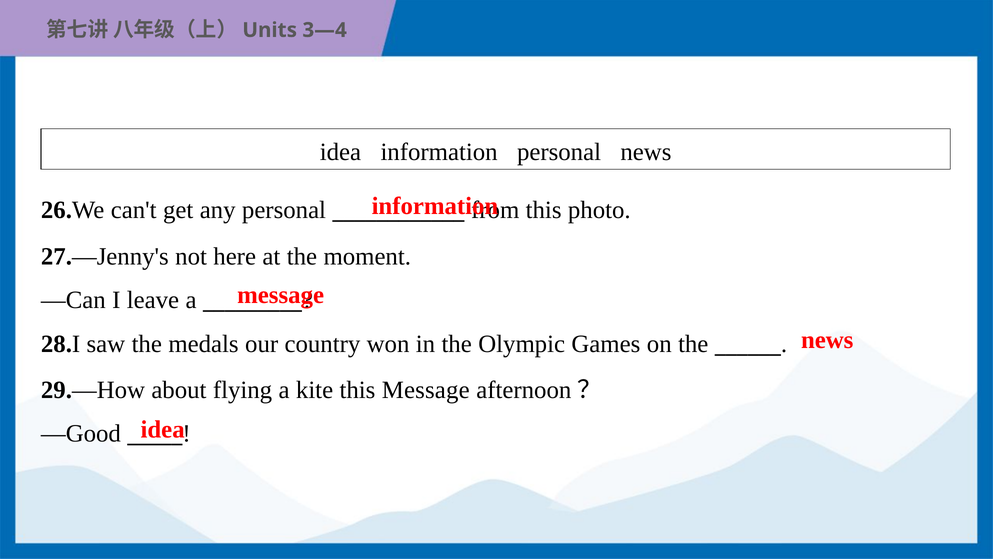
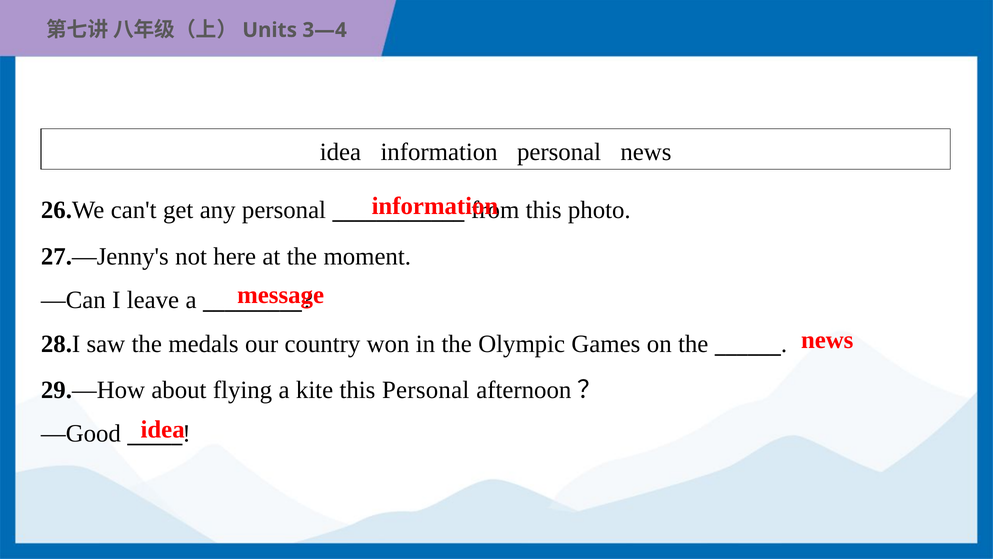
this Message: Message -> Personal (426, 390)
